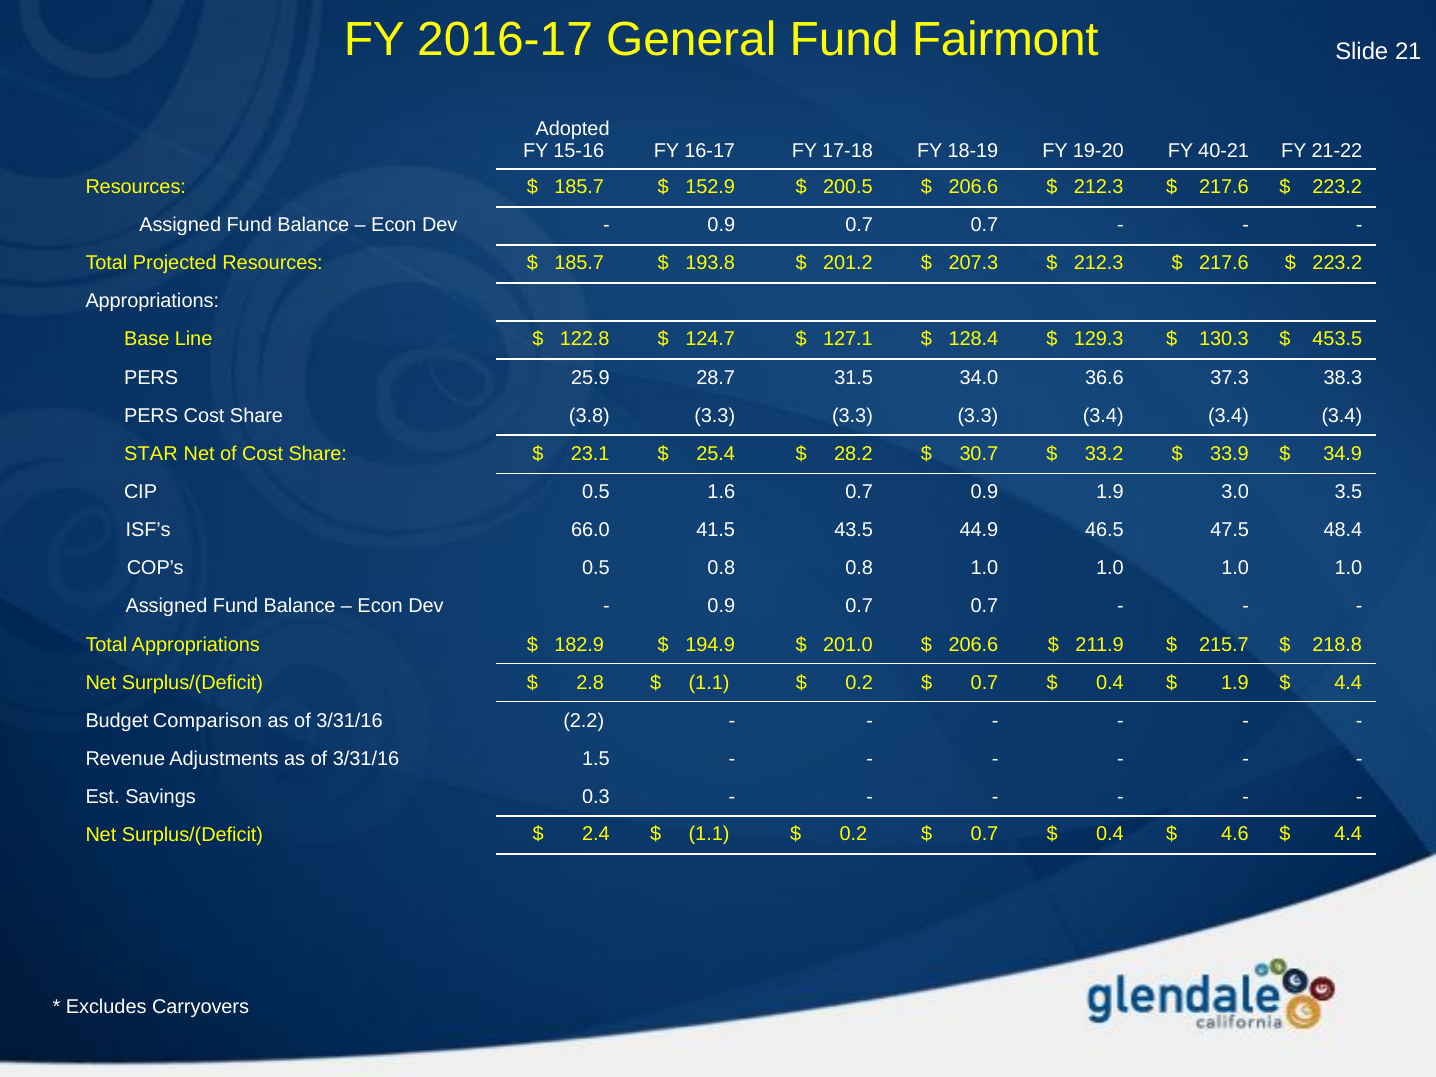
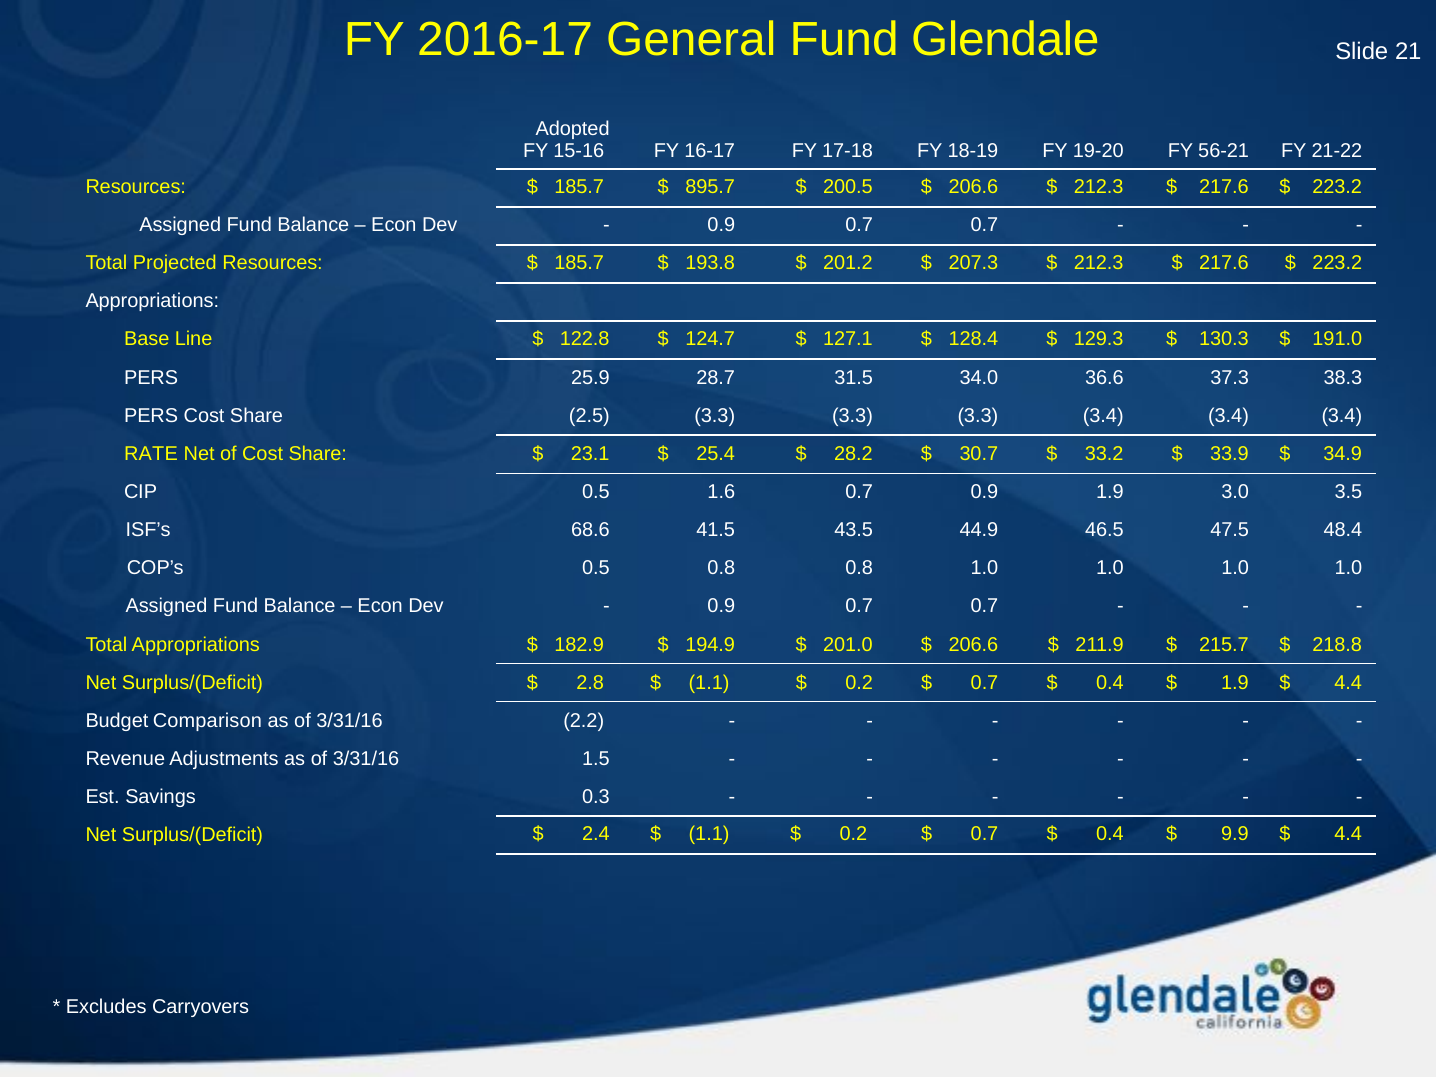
Fairmont: Fairmont -> Glendale (1005, 40)
40-21: 40-21 -> 56-21 (1224, 151)
152.9: 152.9 -> 895.7 (710, 187)
453.5: 453.5 -> 191.0 (1337, 339)
3.8: 3.8 -> 2.5 (589, 416)
STAR: STAR -> RATE (151, 454)
66.0: 66.0 -> 68.6 (590, 530)
4.6: 4.6 -> 9.9 (1235, 834)
